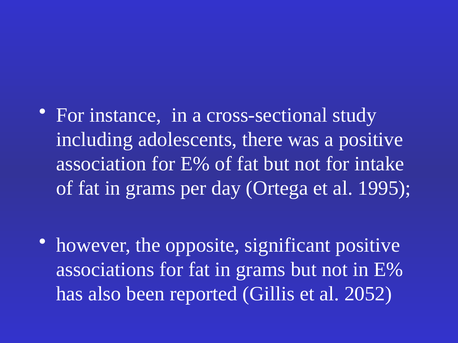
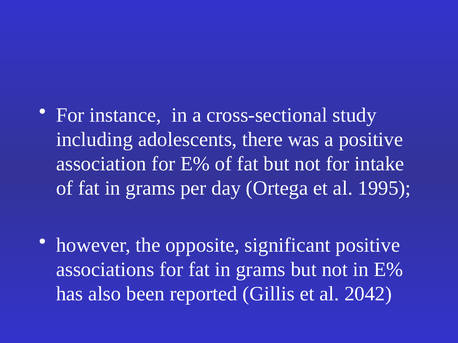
2052: 2052 -> 2042 (368, 294)
